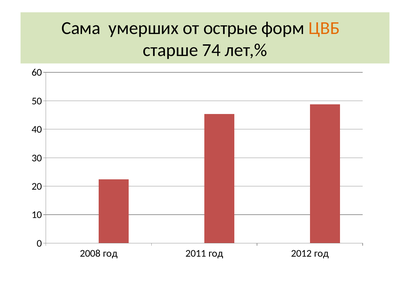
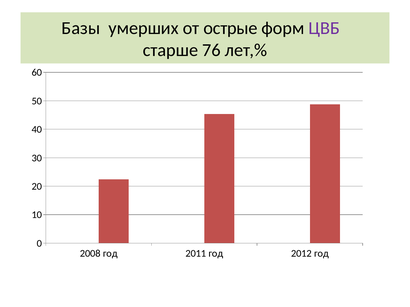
Сама: Сама -> Базы (81, 28)
ЦВБ colour: orange -> purple (324, 28)
74: 74 -> 76 (212, 50)
